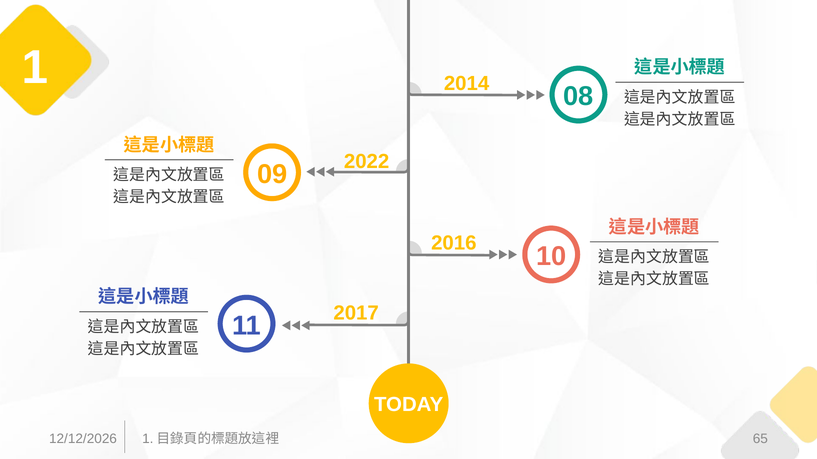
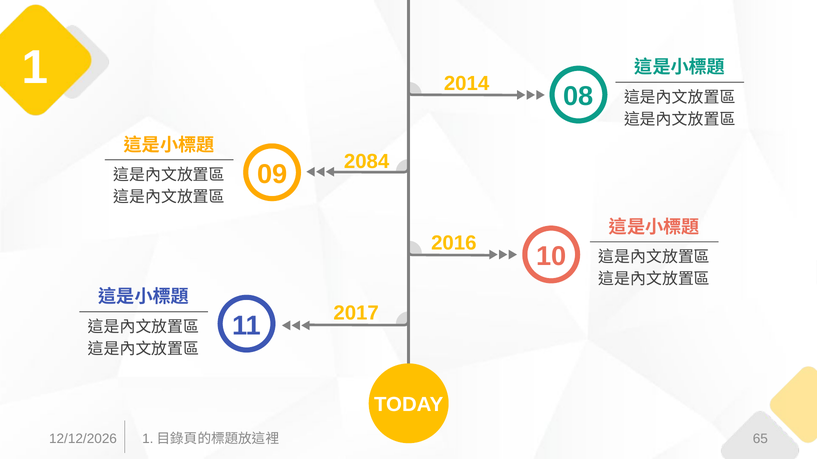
2022: 2022 -> 2084 (367, 162)
